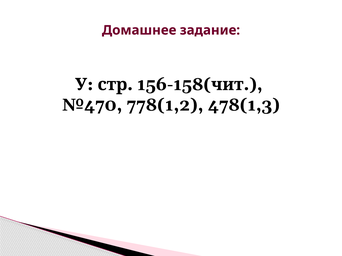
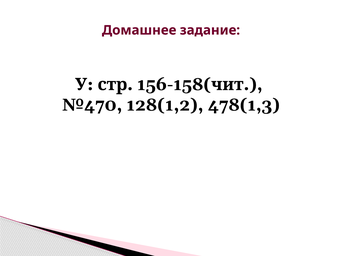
778(1,2: 778(1,2 -> 128(1,2 (165, 105)
